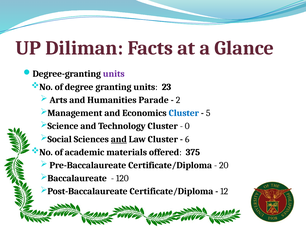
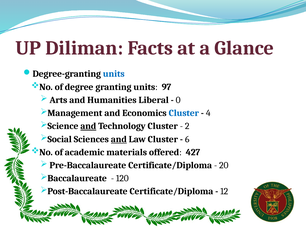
units colour: purple -> blue (114, 74)
23: 23 -> 97 (166, 87)
Parade: Parade -> Liberal (154, 100)
2: 2 -> 0 (178, 100)
5: 5 -> 4 (208, 113)
and underline: none -> present (88, 126)
0: 0 -> 2 (187, 126)
375: 375 -> 427 (193, 153)
